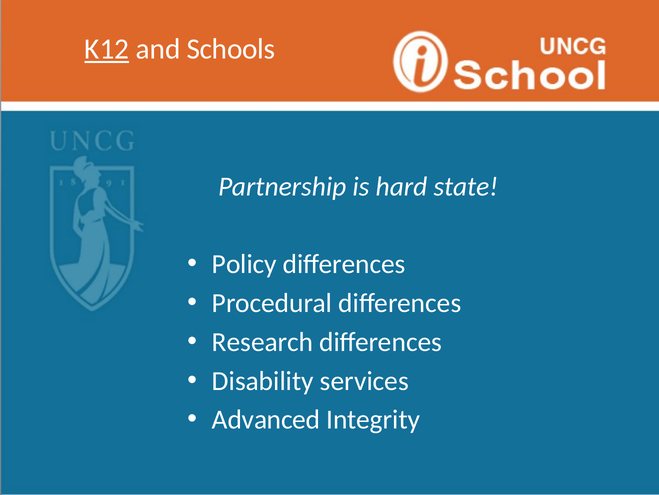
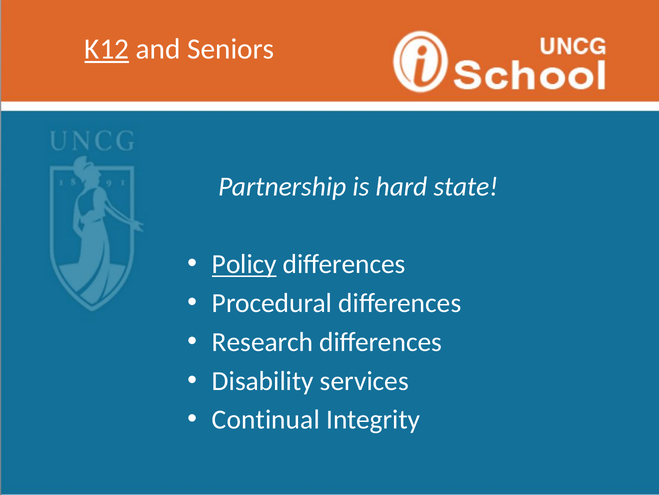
Schools: Schools -> Seniors (231, 49)
Policy underline: none -> present (244, 264)
Advanced: Advanced -> Continual (266, 419)
